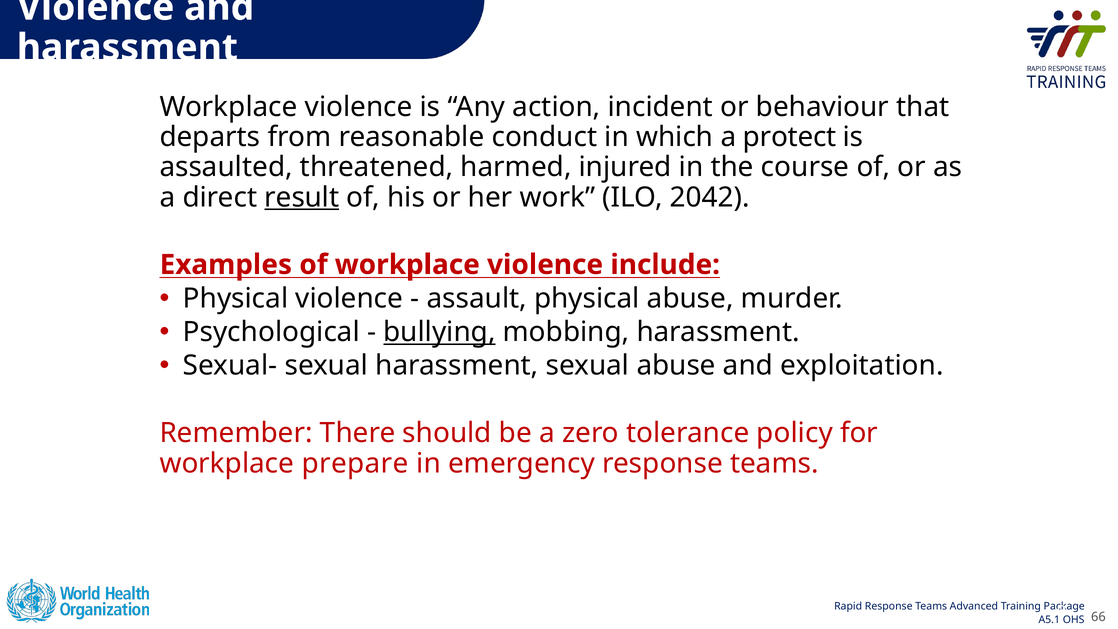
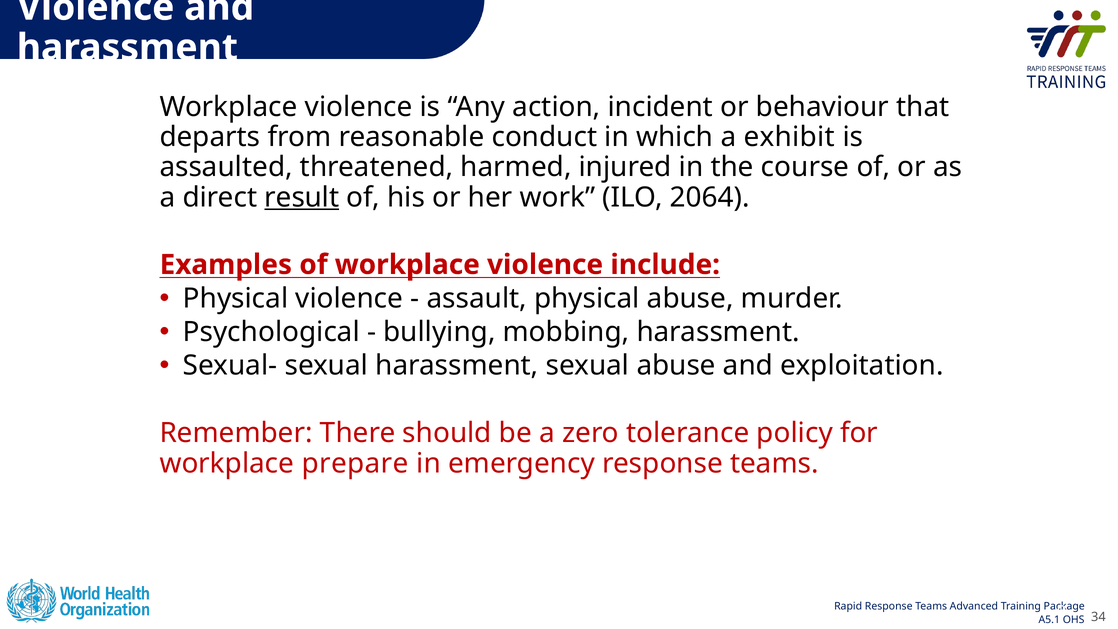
protect: protect -> exhibit (789, 137)
2042: 2042 -> 2064 (710, 197)
bullying underline: present -> none (439, 332)
66: 66 -> 34 (1098, 617)
